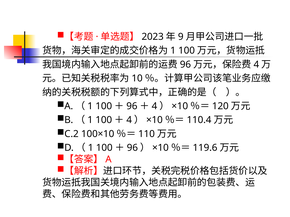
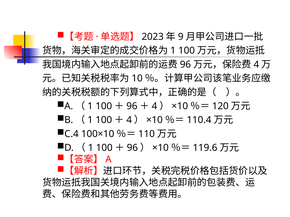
C.2: C.2 -> C.4 (72, 134)
